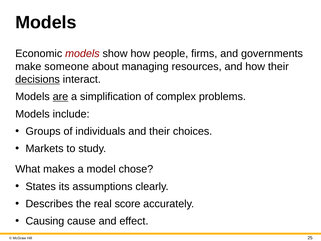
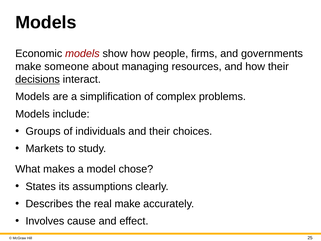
are underline: present -> none (60, 97)
real score: score -> make (128, 204)
Causing: Causing -> Involves (45, 221)
